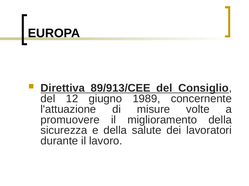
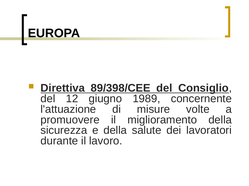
89/913/CEE: 89/913/CEE -> 89/398/CEE (121, 88)
